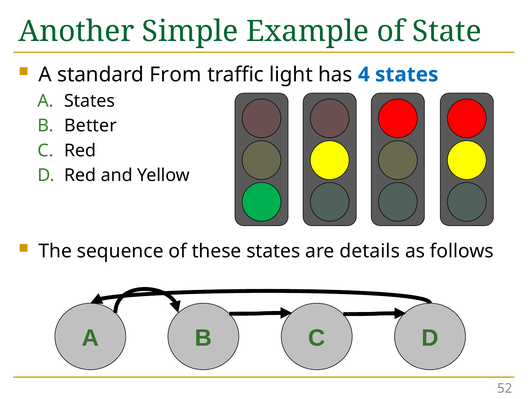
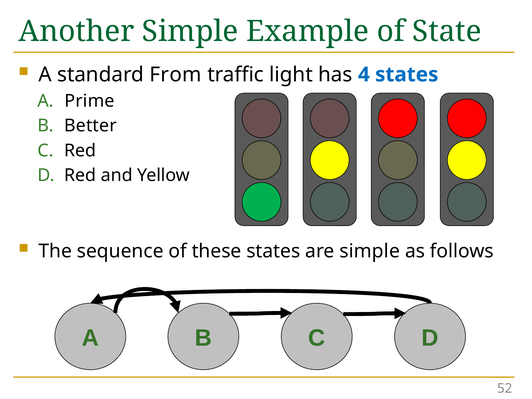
A States: States -> Prime (90, 101)
are details: details -> simple (370, 251)
